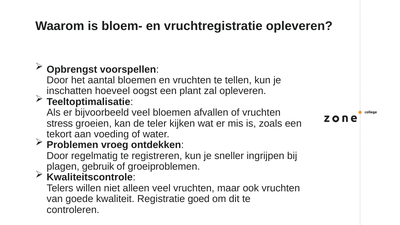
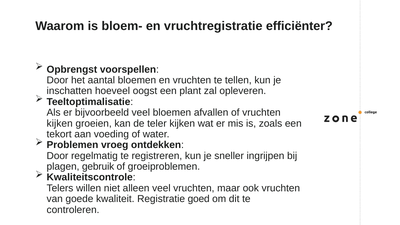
vruchtregistratie opleveren: opleveren -> efficiënter (299, 26)
stress: stress -> kijken (60, 123)
